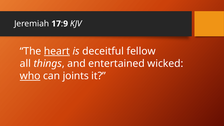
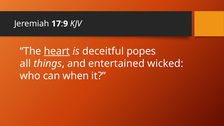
fellow: fellow -> popes (141, 51)
who underline: present -> none (30, 76)
joints: joints -> when (76, 76)
